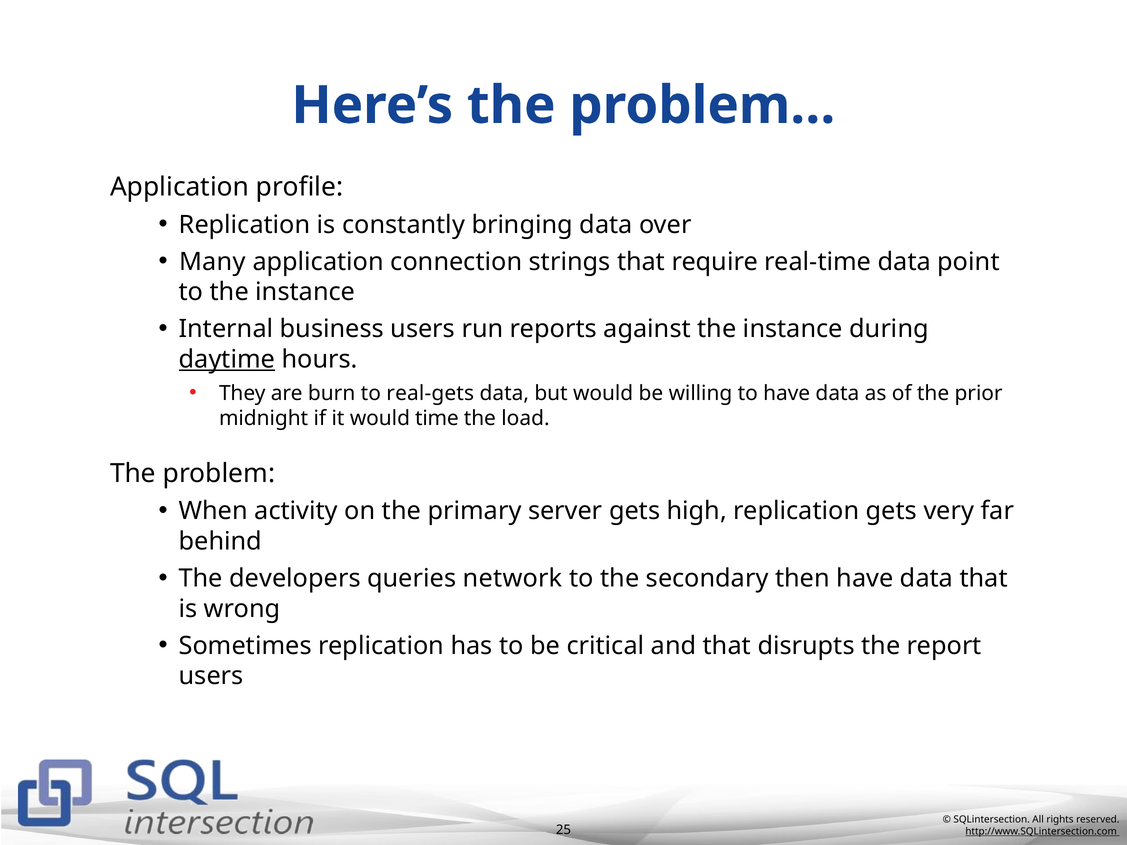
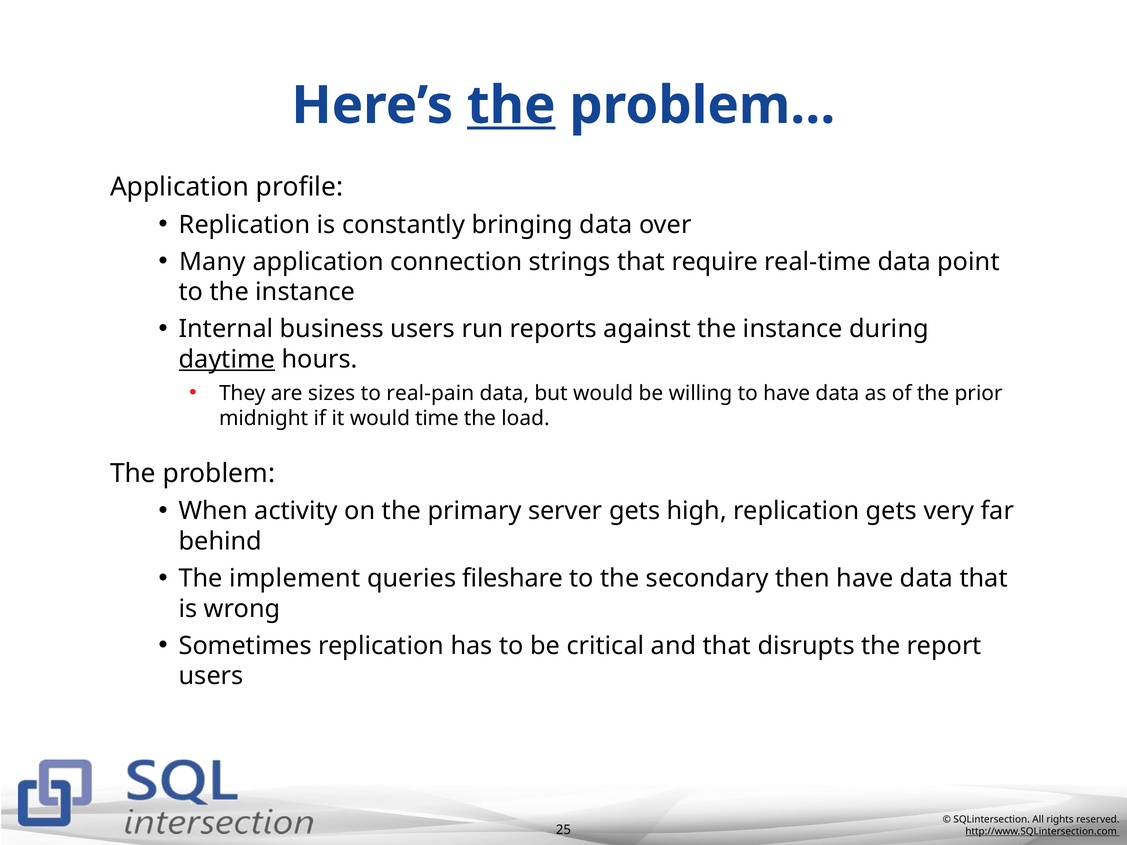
the underline: none -> present (511, 105)
burn: burn -> sizes (332, 393)
real-gets: real-gets -> real-pain (430, 393)
developers: developers -> implement (295, 579)
network: network -> fileshare (513, 579)
